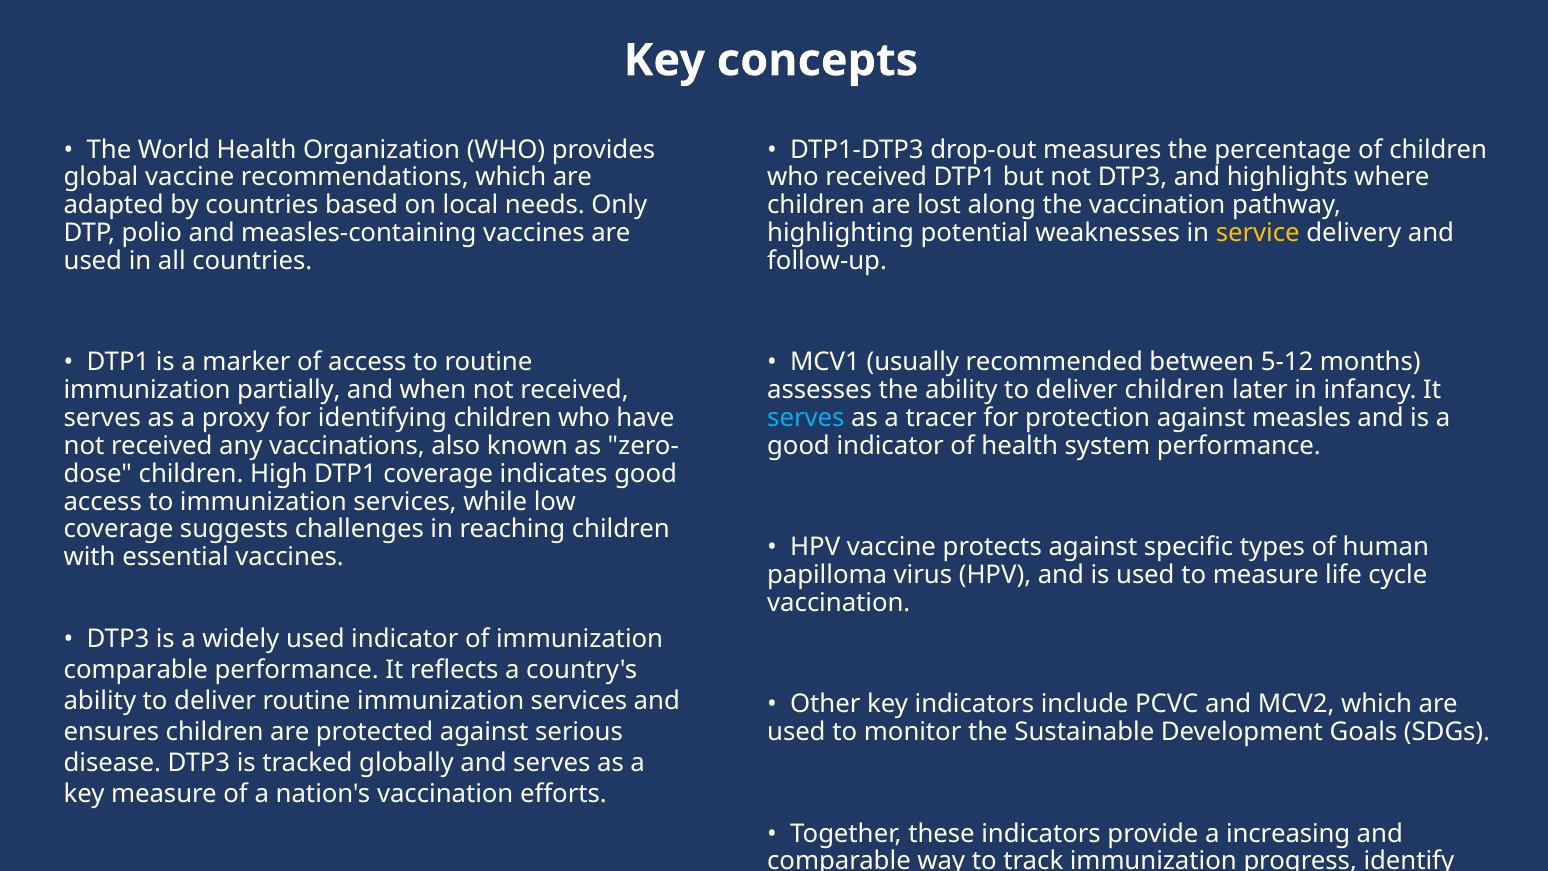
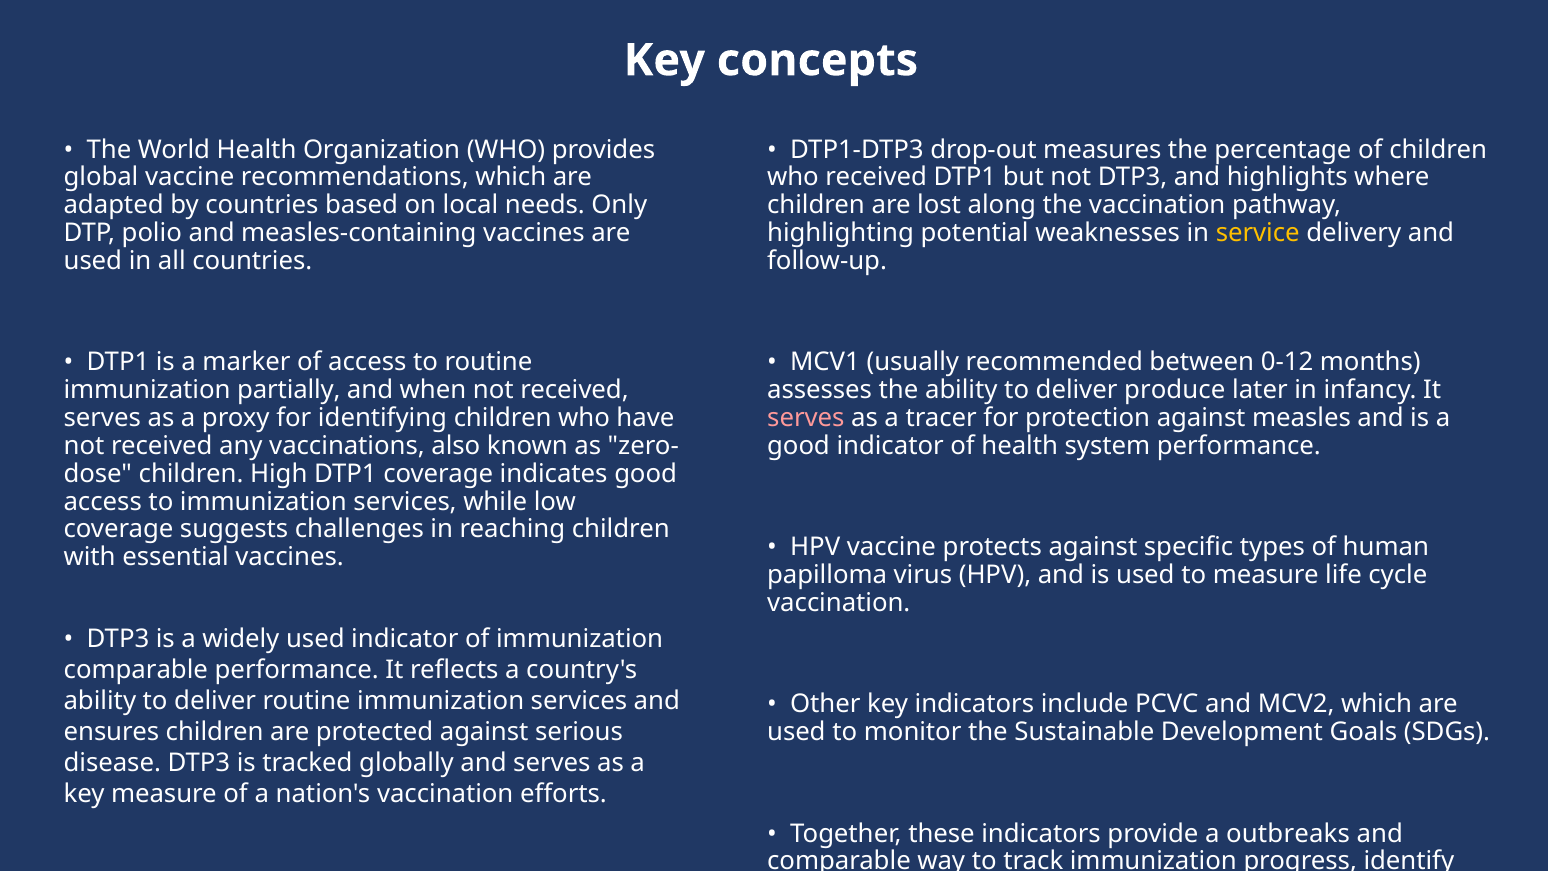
5-12: 5-12 -> 0-12 (1287, 362)
deliver children: children -> produce (1175, 390)
serves colour: light blue -> pink (806, 418)
increasing: increasing -> outbreaks (1288, 833)
